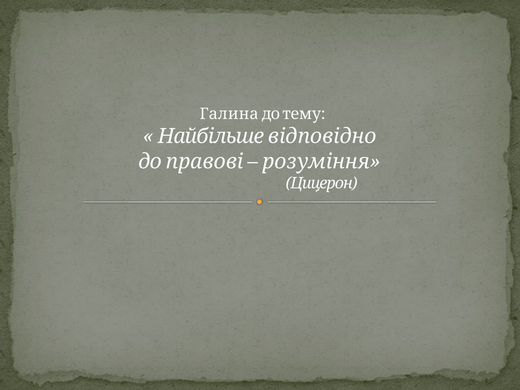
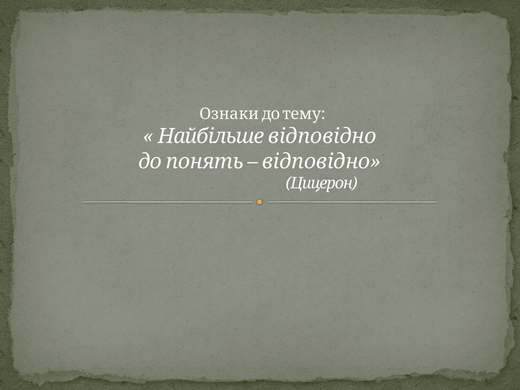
Галина: Галина -> Ознаки (229, 114)
правові: правові -> понять (205, 161)
розуміння: розуміння -> відповідно (322, 161)
